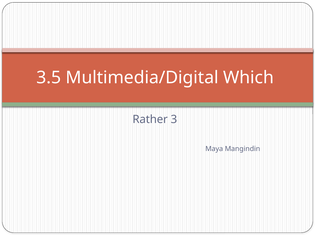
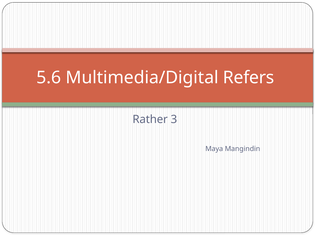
3.5: 3.5 -> 5.6 (49, 78)
Which: Which -> Refers (249, 78)
